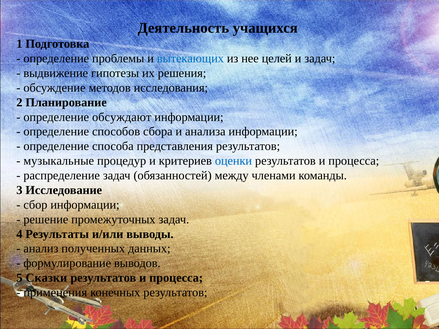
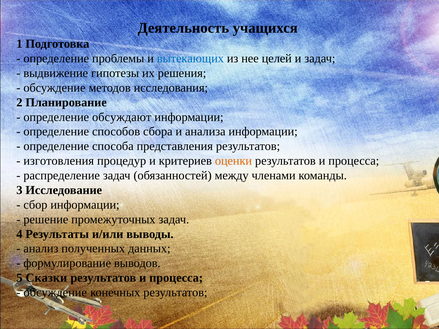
музыкальные: музыкальные -> изготовления (59, 161)
оценки colour: blue -> orange (233, 161)
применения: применения -> обсуждение (55, 293)
